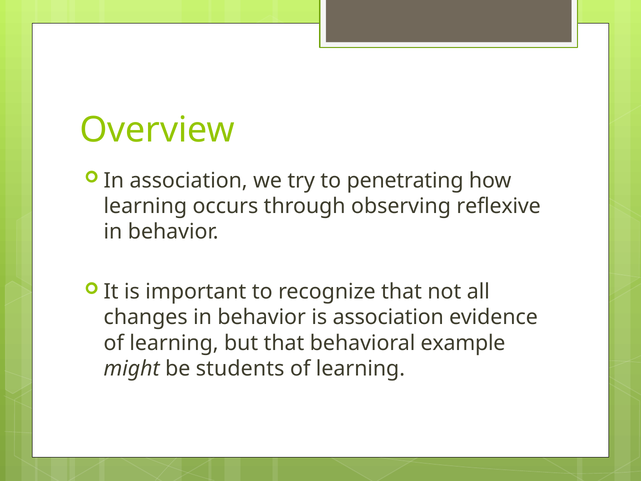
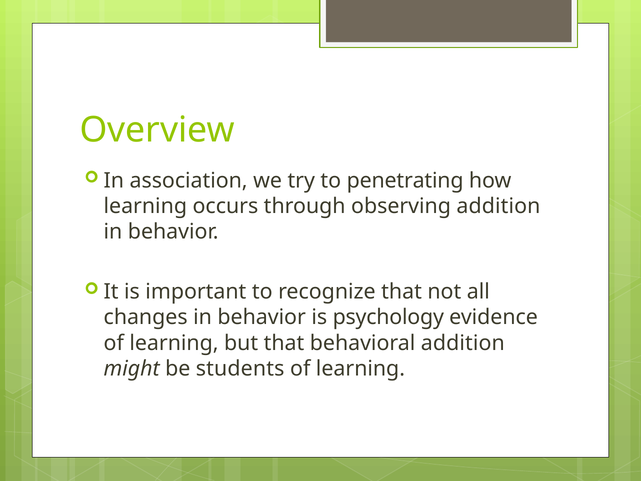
observing reflexive: reflexive -> addition (498, 206)
is association: association -> psychology (388, 317)
behavioral example: example -> addition (463, 343)
